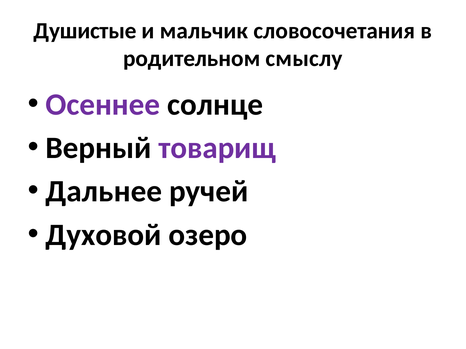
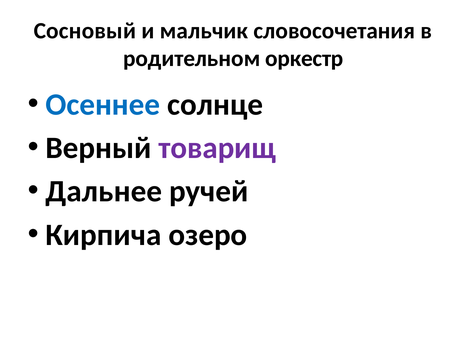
Душистые: Душистые -> Сосновый (85, 31)
смыслу: смыслу -> оркестр (304, 59)
Осеннее colour: purple -> blue (103, 105)
Духовой: Духовой -> Кирпича (103, 235)
